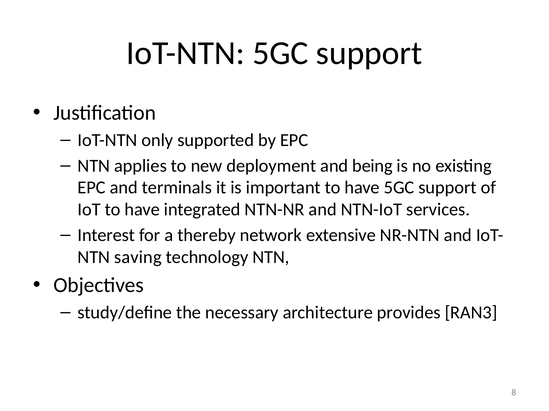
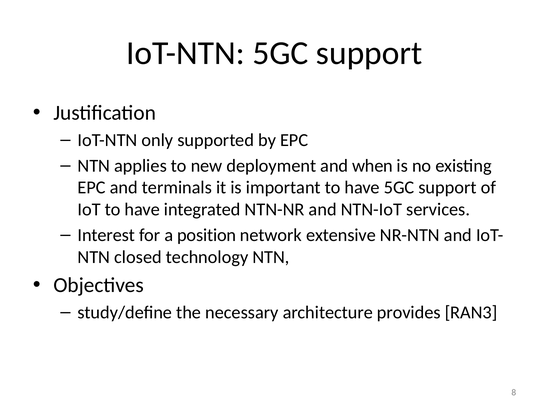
being: being -> when (372, 166)
thereby: thereby -> position (207, 236)
saving: saving -> closed (138, 257)
